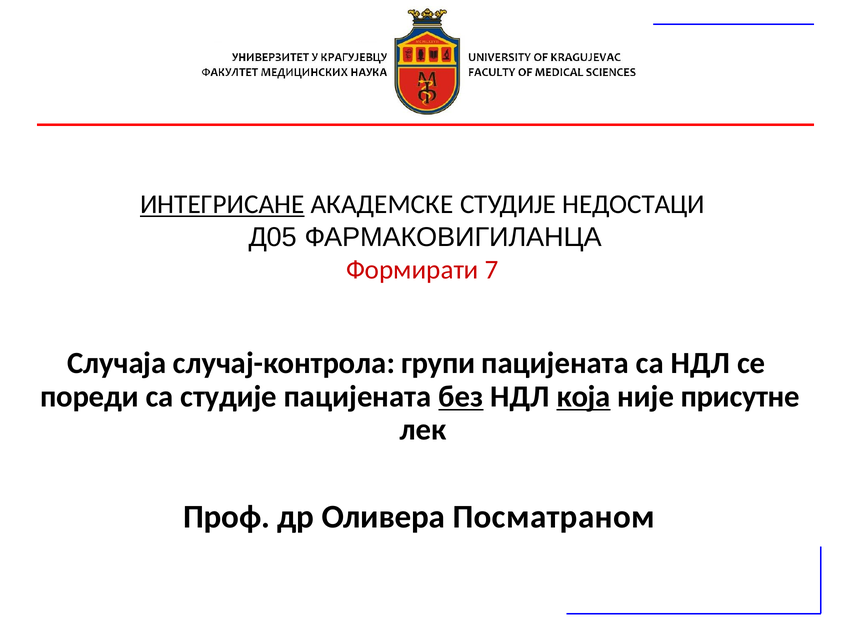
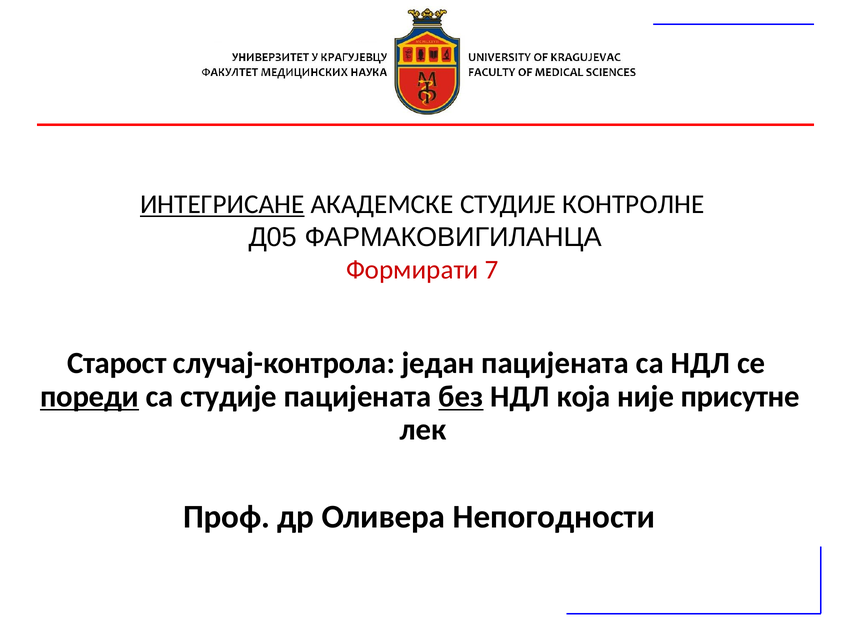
НЕДОСТАЦИ: НЕДОСТАЦИ -> КОНТРОЛНЕ (633, 205)
Случаја: Случаја -> Старост (117, 363)
групи: групи -> један (438, 363)
пореди underline: none -> present (89, 397)
која underline: present -> none (584, 397)
Посматраном: Посматраном -> Непогодности (554, 517)
